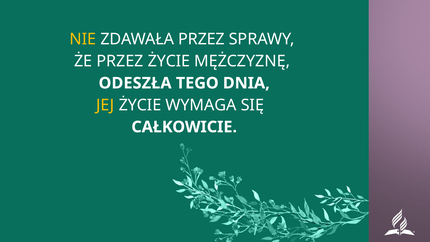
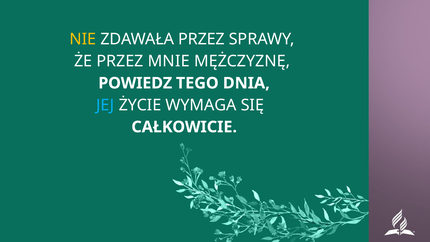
PRZEZ ŻYCIE: ŻYCIE -> MNIE (169, 61)
ODESZŁA: ODESZŁA -> POWIEDZ (135, 83)
JEJ colour: yellow -> light blue (105, 105)
